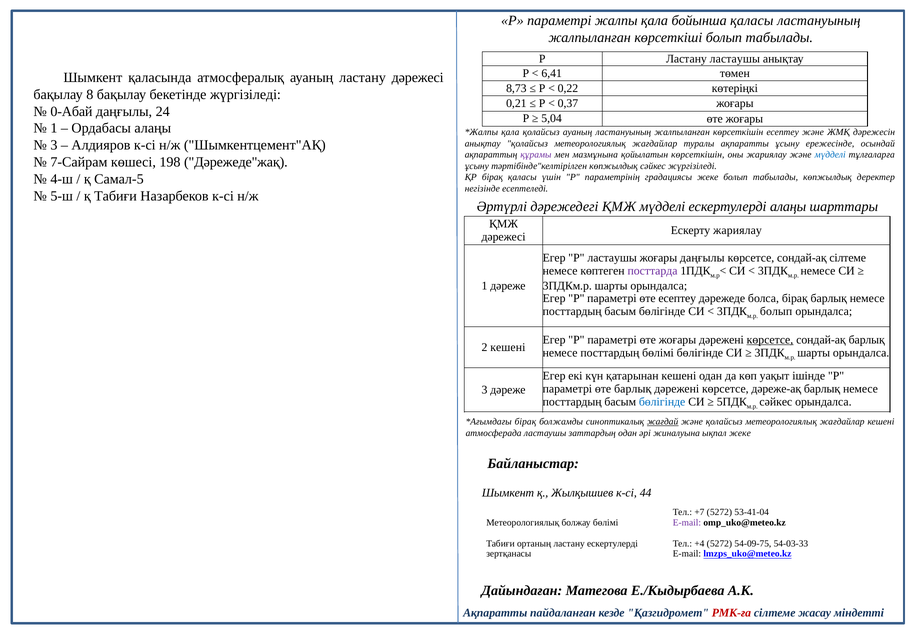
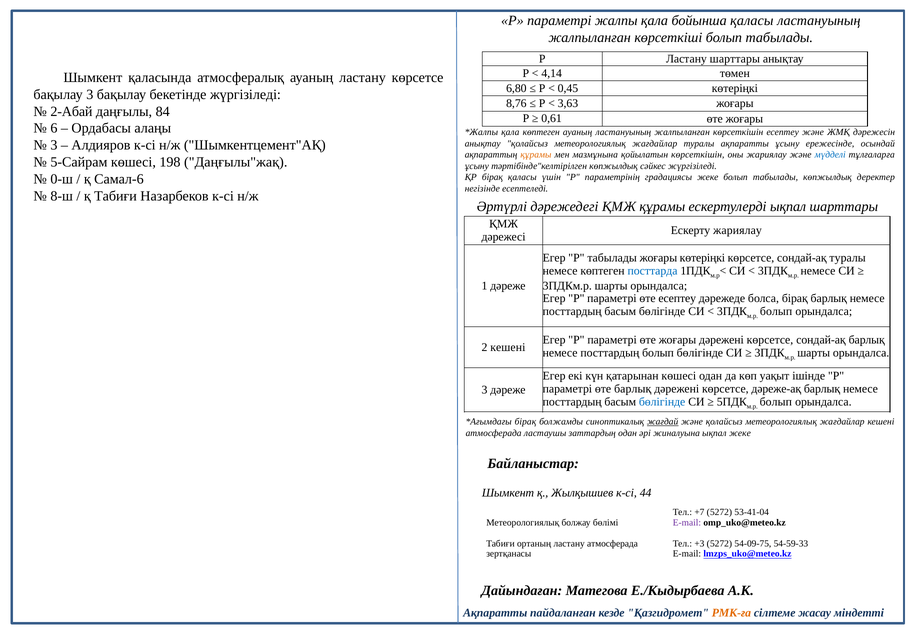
Ластану ластаушы: ластаушы -> шарттары (735, 59)
6,41: 6,41 -> 4,14 (552, 73)
ластану дәрежесі: дәрежесі -> көрсетсе (418, 78)
8,73: 8,73 -> 6,80 (516, 88)
0,22: 0,22 -> 0,45 (568, 88)
бақылау 8: 8 -> 3 (90, 95)
0,21: 0,21 -> 8,76 (516, 103)
0,37: 0,37 -> 3,63 (568, 103)
0-Абай: 0-Абай -> 2-Абай (71, 111)
24: 24 -> 84 (163, 111)
5,04: 5,04 -> 0,61 (552, 118)
1: 1 -> 6 (54, 128)
қала қолайсыз: қолайсыз -> көптеген (541, 132)
құрамы colour: purple -> orange (536, 155)
7-Сайрам: 7-Сайрам -> 5-Сайрам (79, 162)
Дәрежеде"жақ: Дәрежеде"жақ -> Даңғылы"жақ (236, 162)
4-ш: 4-ш -> 0-ш (62, 179)
Самал-5: Самал-5 -> Самал-6 (119, 179)
5-ш: 5-ш -> 8-ш (62, 196)
ҚМЖ мүдделі: мүдделі -> құрамы (662, 206)
ескертулерді алаңы: алаңы -> ықпал (788, 206)
Р ластаушы: ластаушы -> табылады (612, 258)
жоғары даңғылы: даңғылы -> көтеріңкі (702, 258)
сондай-ақ сілтеме: сілтеме -> туралы (848, 258)
посттарда colour: purple -> blue (653, 271)
көрсетсе underline: present -> none (770, 340)
посттардың бөлімі: бөлімі -> болып (658, 353)
қатарынан кешені: кешені -> көшесі (679, 376)
сәйкес: сәйкес -> болып (776, 402)
ластану ескертулерді: ескертулерді -> атмосферада (612, 544)
+4: +4 -> +3 (699, 544)
54-03-33: 54-03-33 -> 54-59-33 (791, 544)
РМК-ға colour: red -> orange (731, 613)
